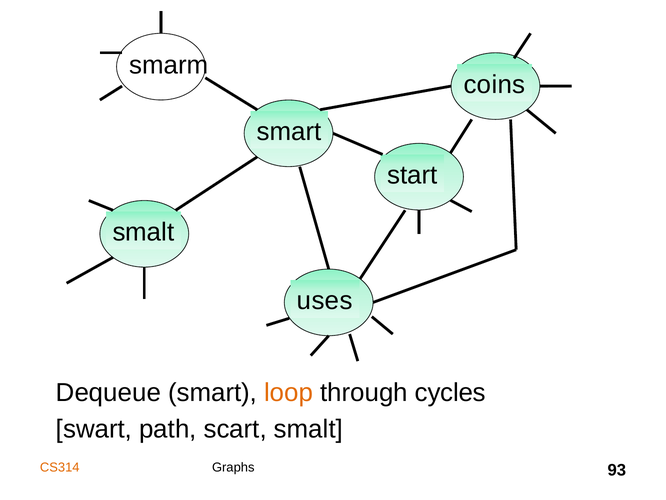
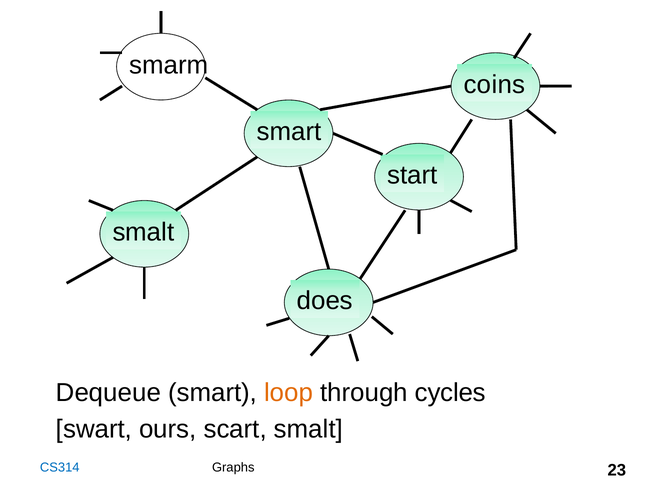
uses: uses -> does (325, 301)
path: path -> ours (168, 429)
CS314 colour: orange -> blue (60, 467)
93: 93 -> 23 (617, 470)
